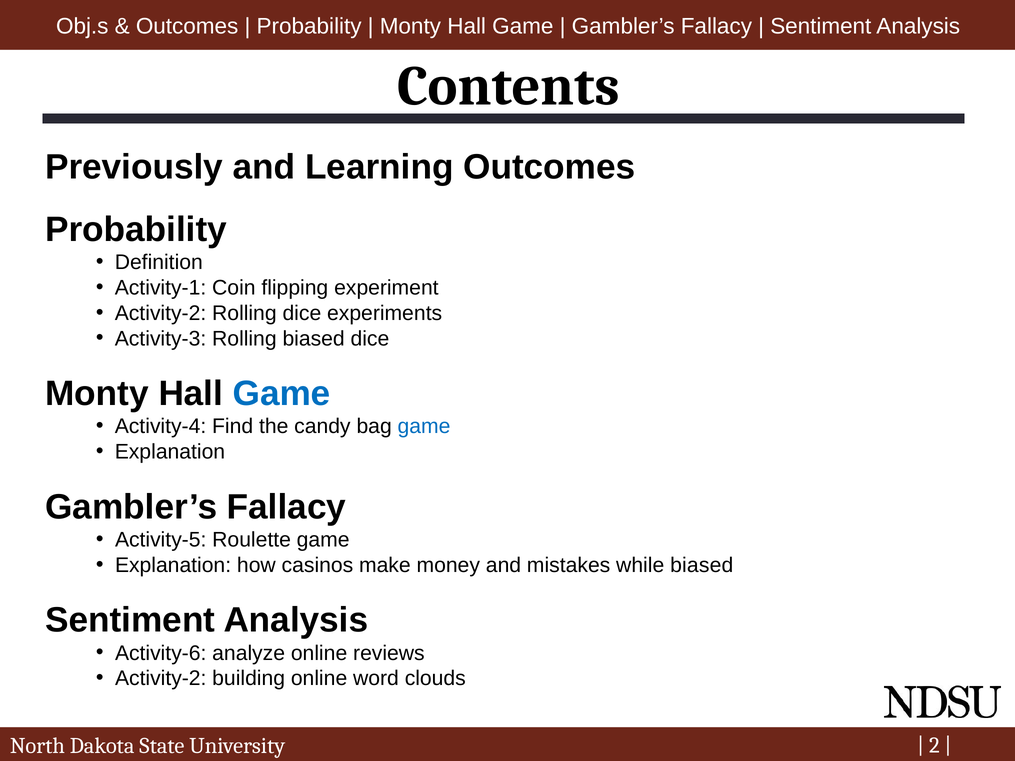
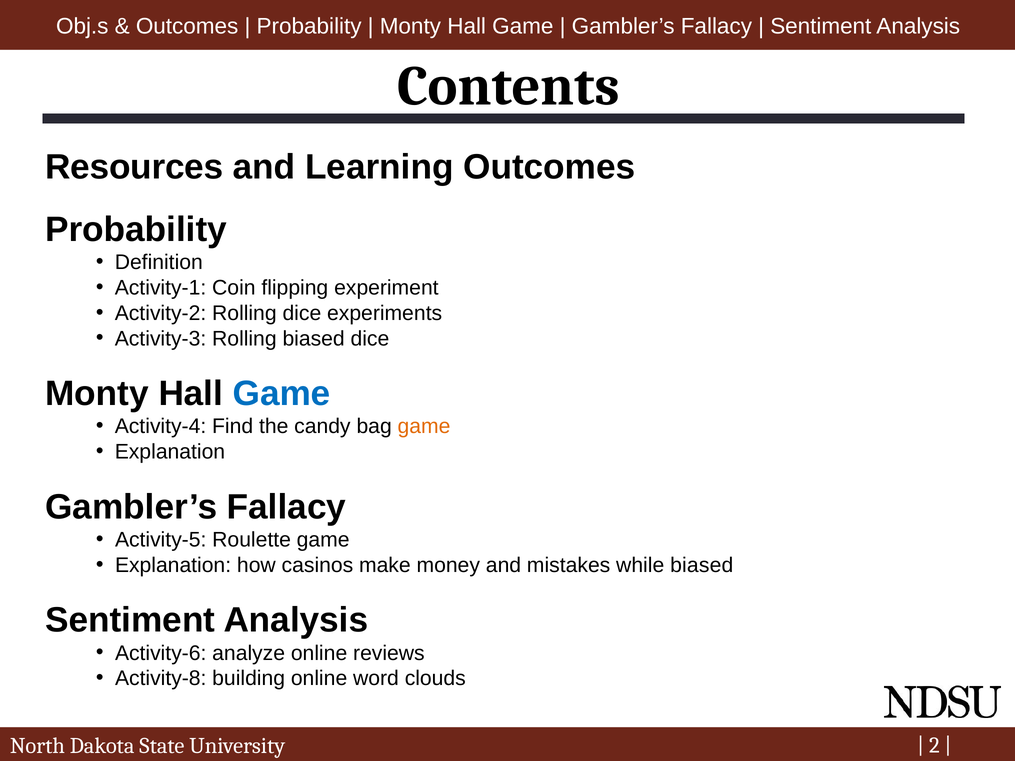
Previously: Previously -> Resources (134, 167)
game colour: blue -> orange (424, 427)
Activity-2: Activity-2 -> Activity-8 (161, 679)
